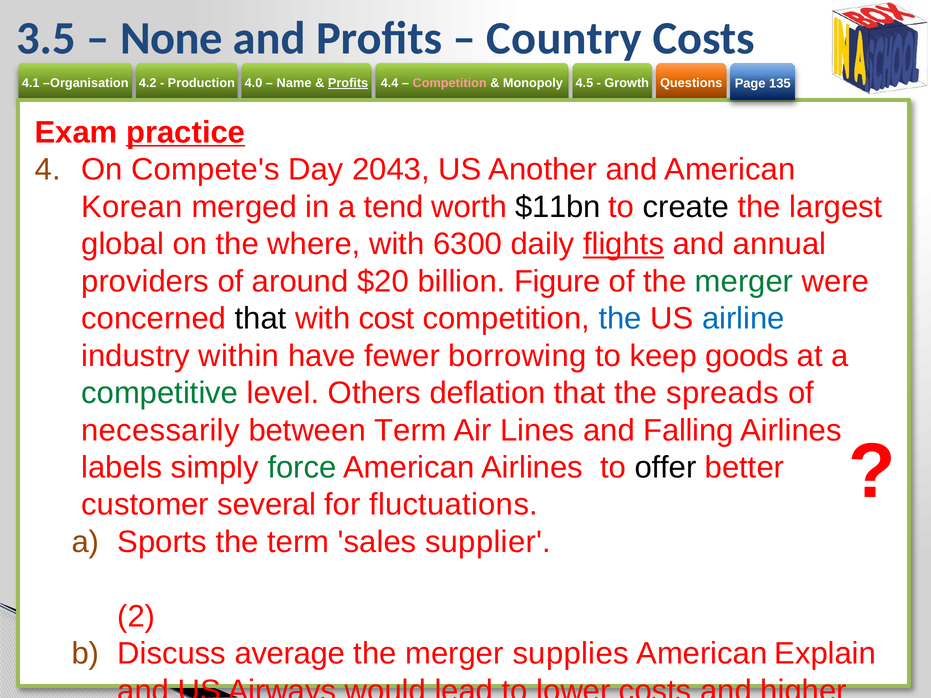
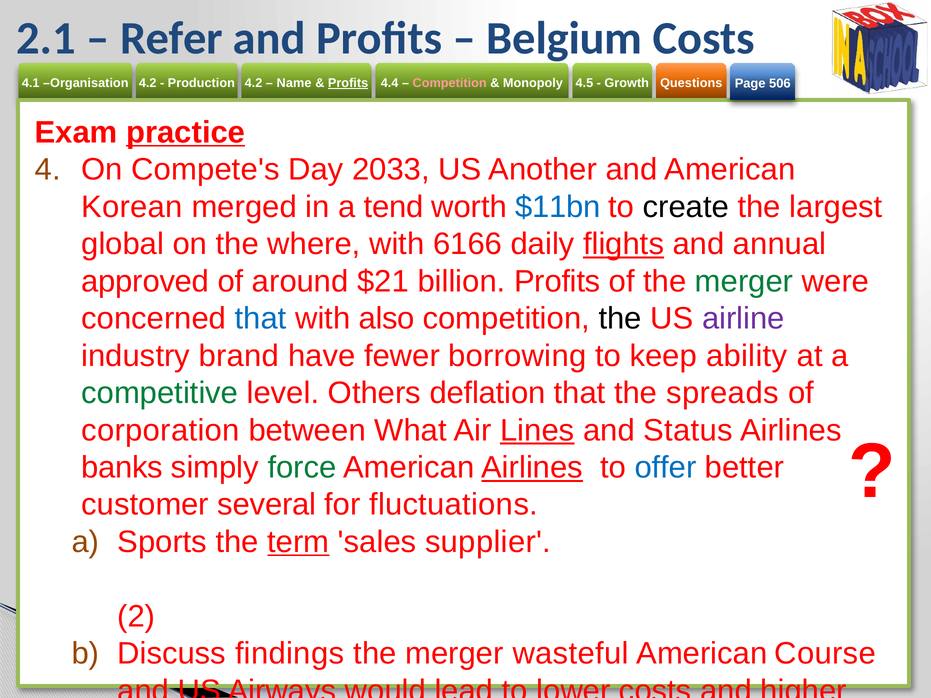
3.5: 3.5 -> 2.1 (46, 38)
None: None -> Refer (171, 38)
Country: Country -> Belgium (564, 38)
4.0: 4.0 -> 4.2 (254, 83)
135: 135 -> 506 (780, 83)
2043: 2043 -> 2033 (391, 170)
$11bn colour: black -> blue (558, 207)
6300: 6300 -> 6166 (468, 244)
providers: providers -> approved (145, 281)
$20: $20 -> $21 (383, 281)
billion Figure: Figure -> Profits (557, 281)
that colour: black -> blue (261, 319)
cost: cost -> also (387, 319)
the colour: blue -> black (620, 319)
airline colour: blue -> purple (743, 319)
within: within -> brand (239, 356)
goods: goods -> ability (747, 356)
necessarily: necessarily -> corporation (160, 430)
between Term: Term -> What (411, 430)
Lines underline: none -> present (537, 430)
Falling: Falling -> Status (688, 430)
labels: labels -> banks (122, 468)
Airlines underline: none -> present (532, 468)
offer colour: black -> blue (666, 468)
term underline: none -> present (298, 542)
average: average -> findings (290, 654)
supplies: supplies -> wasteful (571, 654)
Explain: Explain -> Course (825, 654)
